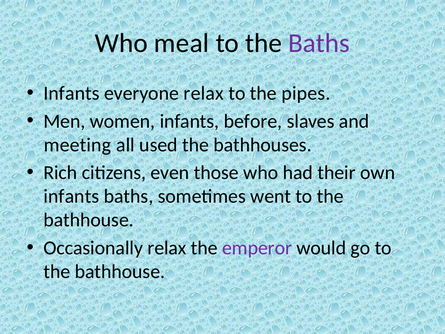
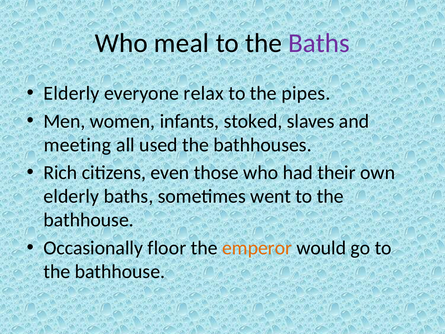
Infants: Infants -> Elderly (71, 93)
before: before -> stoked (253, 121)
infants: infants -> elderly (71, 196)
Occasionally relax: relax -> floor (167, 248)
emperor colour: purple -> orange (257, 248)
